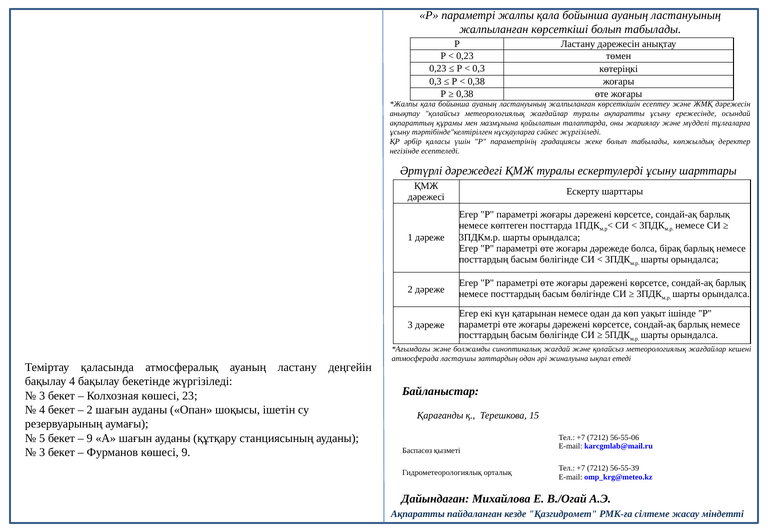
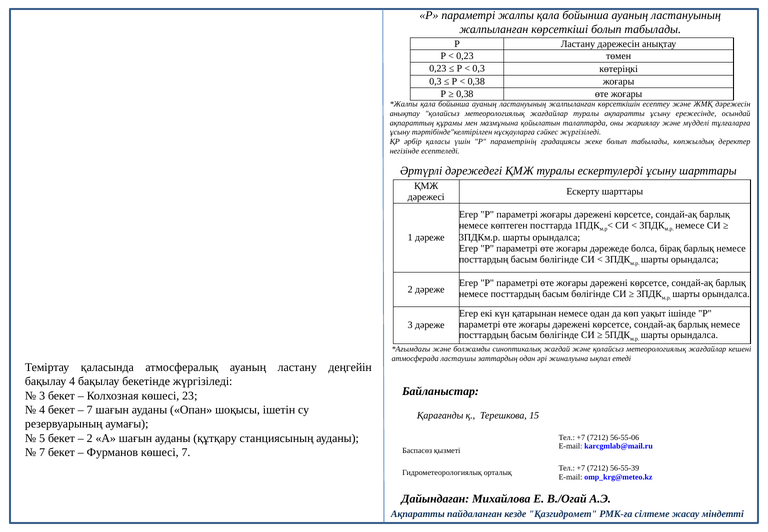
2: 2 -> 7 (90, 410)
9: 9 -> 2 (90, 438)
3: 3 -> 7 (42, 452)
көшесі 9: 9 -> 7 (186, 452)
